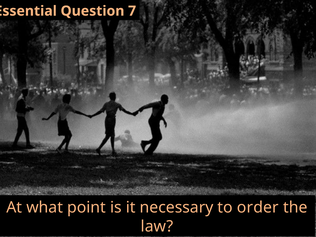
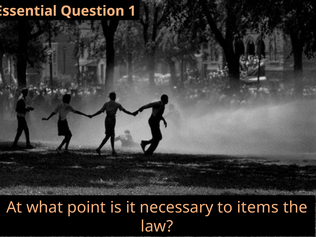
7: 7 -> 1 (132, 11)
order: order -> items (258, 207)
